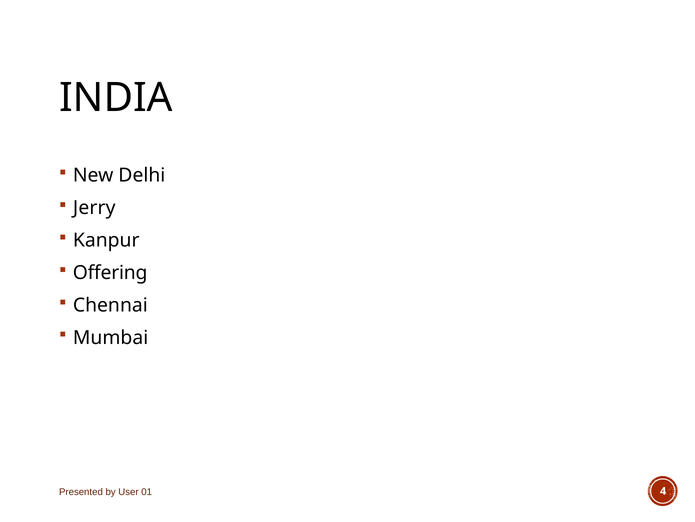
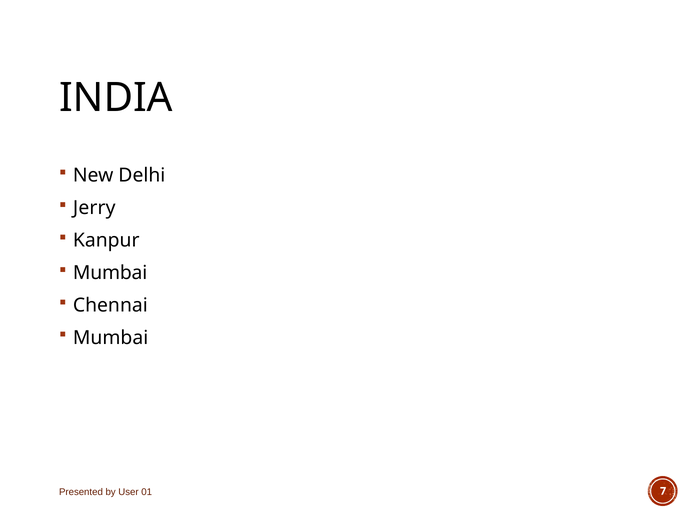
Offering: Offering -> Mumbai (110, 272)
4: 4 -> 7 (663, 490)
